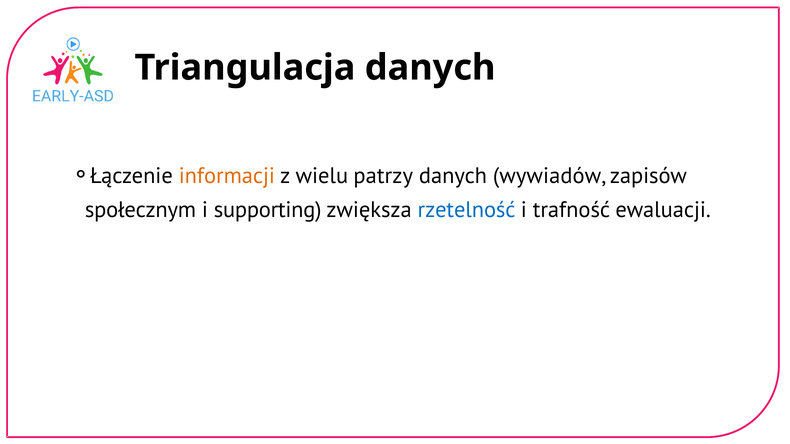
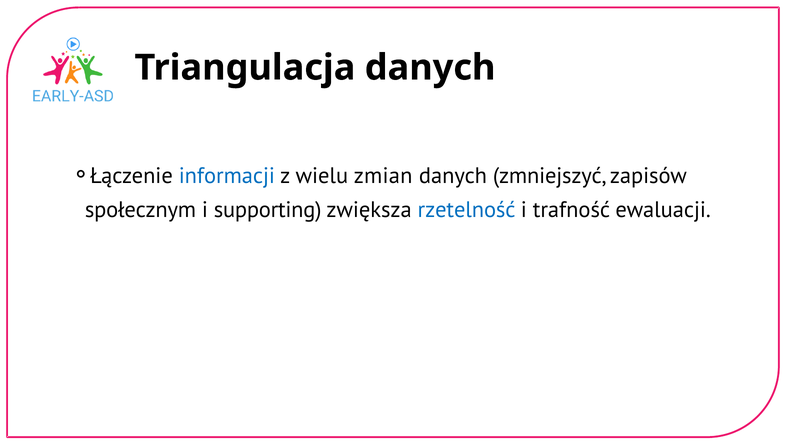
informacji colour: orange -> blue (227, 176)
patrzy: patrzy -> zmian (383, 176)
wywiadów: wywiadów -> zmniejszyć (550, 176)
